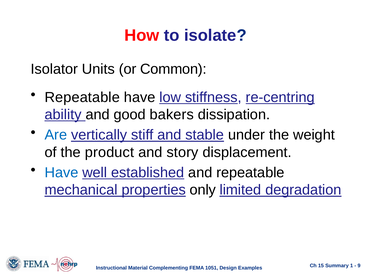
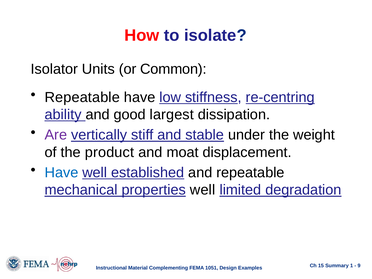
bakers: bakers -> largest (172, 115)
Are colour: blue -> purple (56, 135)
story: story -> moat (183, 152)
properties only: only -> well (203, 190)
